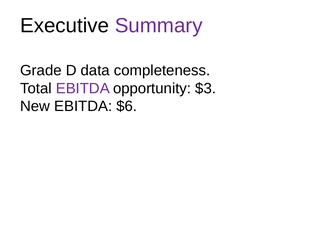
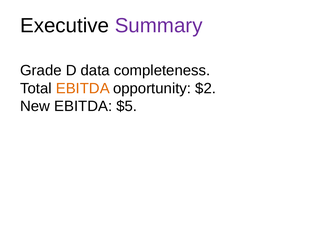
EBITDA colour: purple -> orange (83, 88)
$3: $3 -> $2 (206, 88)
$6: $6 -> $5 (127, 106)
